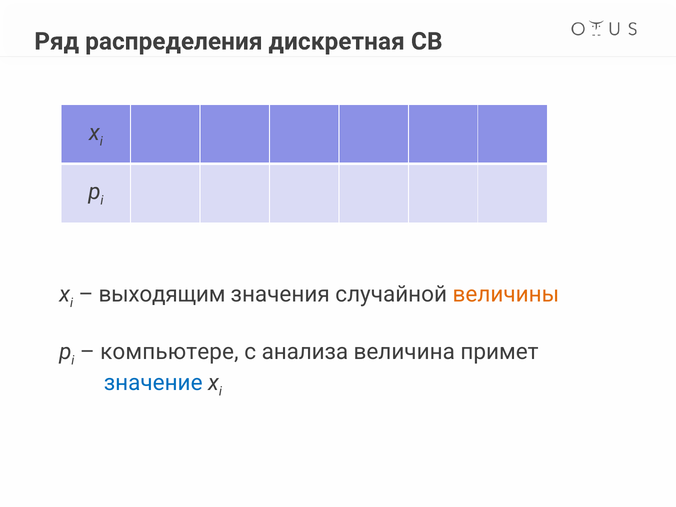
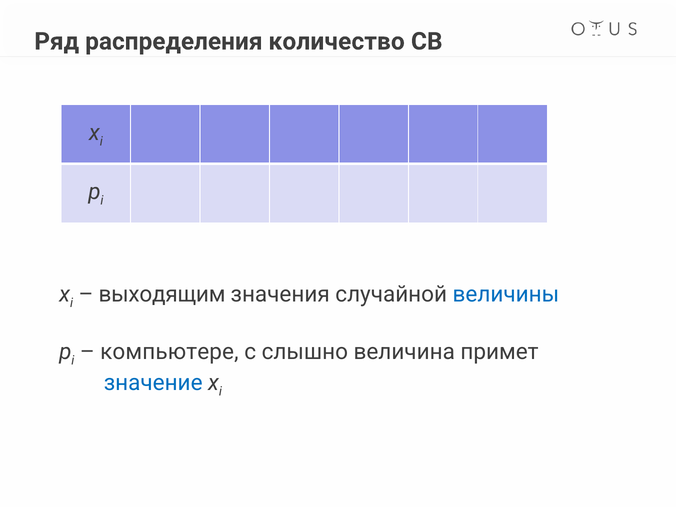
дискретная: дискретная -> количество (337, 41)
величины colour: orange -> blue (506, 294)
анализа: анализа -> слышно (305, 352)
